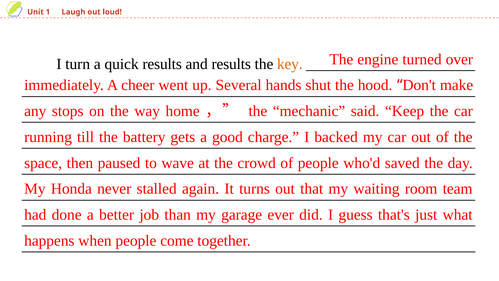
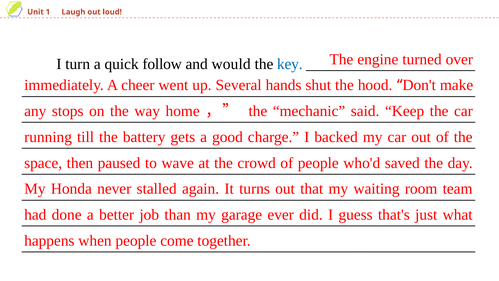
quick results: results -> follow (162, 64)
and results: results -> would (231, 64)
key colour: orange -> blue (290, 64)
